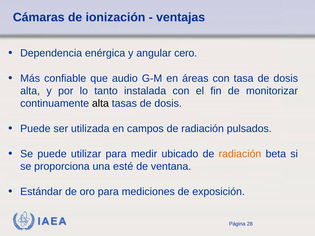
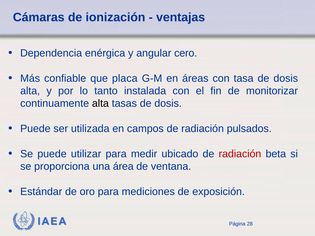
audio: audio -> placa (125, 78)
radiación colour: orange -> red (240, 154)
esté: esté -> área (123, 167)
